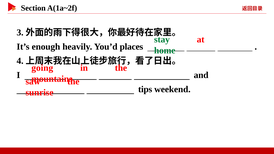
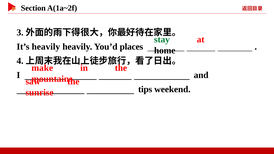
It’s enough: enough -> heavily (46, 47)
home colour: green -> black (165, 50)
going: going -> make (42, 68)
